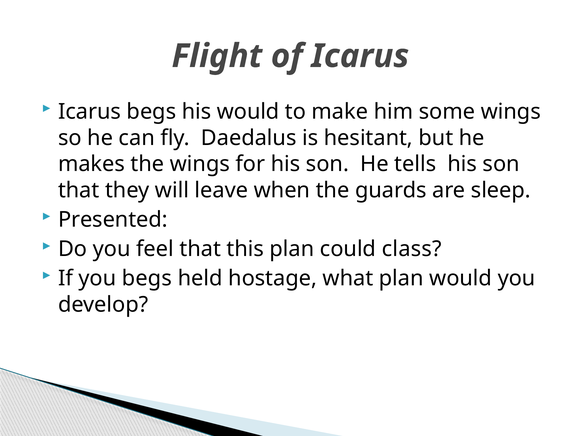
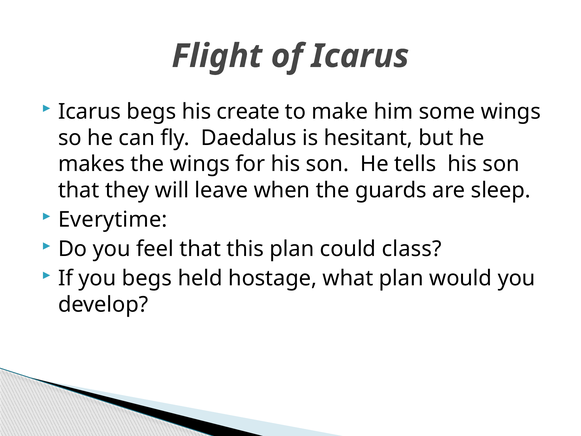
his would: would -> create (248, 112)
Presented: Presented -> Everytime (113, 219)
